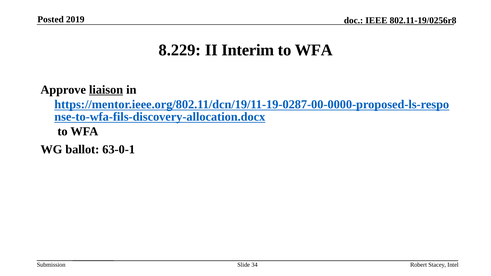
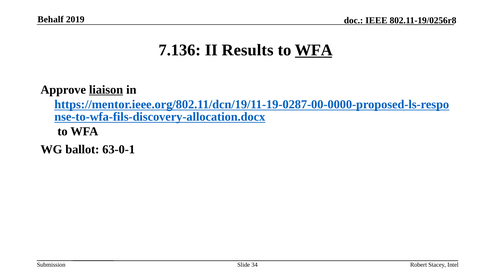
Posted: Posted -> Behalf (51, 20)
8.229: 8.229 -> 7.136 (180, 50)
Interim: Interim -> Results (248, 50)
WFA underline: none -> present (314, 50)
